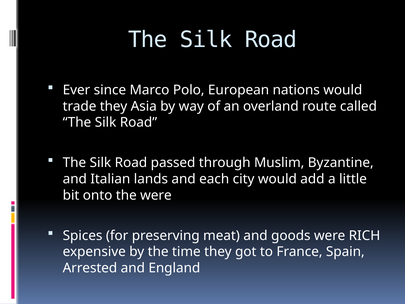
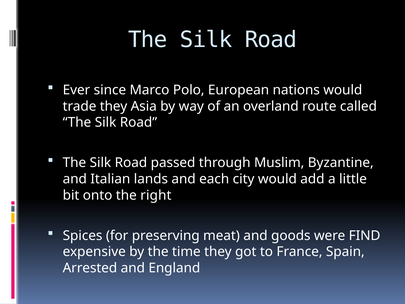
the were: were -> right (156, 195)
RICH: RICH -> FIND (365, 235)
